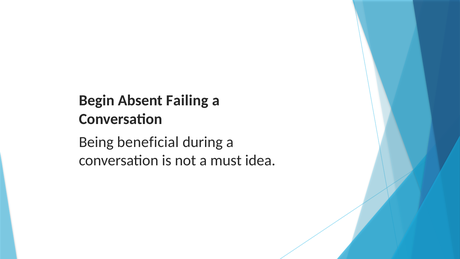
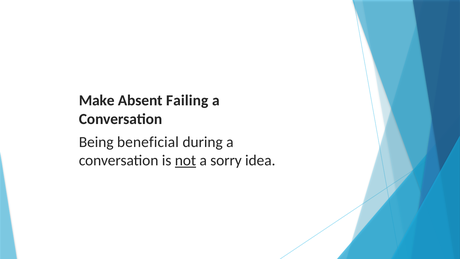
Begin: Begin -> Make (97, 100)
not underline: none -> present (185, 160)
must: must -> sorry (226, 160)
